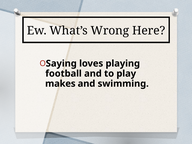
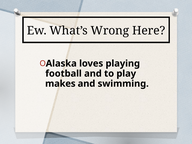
Saying: Saying -> Alaska (61, 63)
